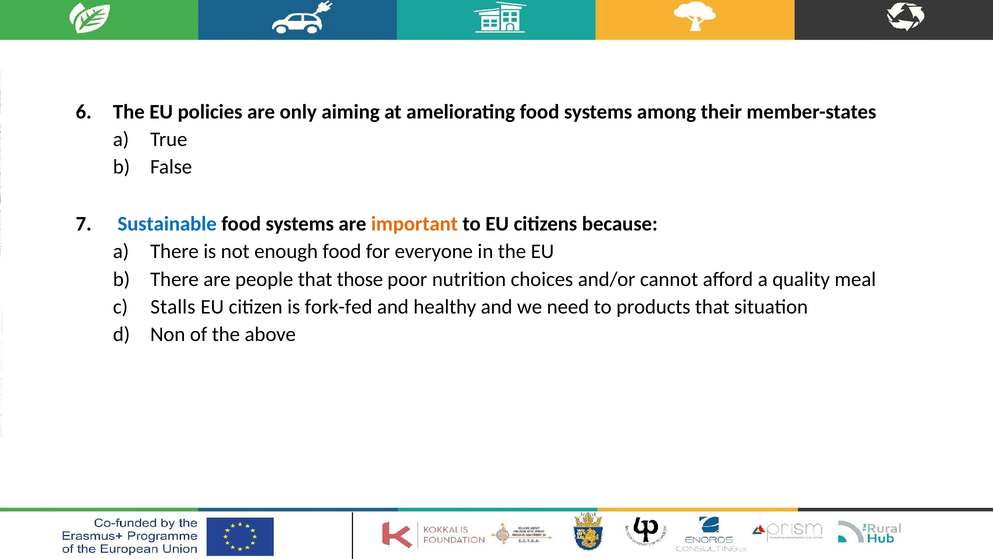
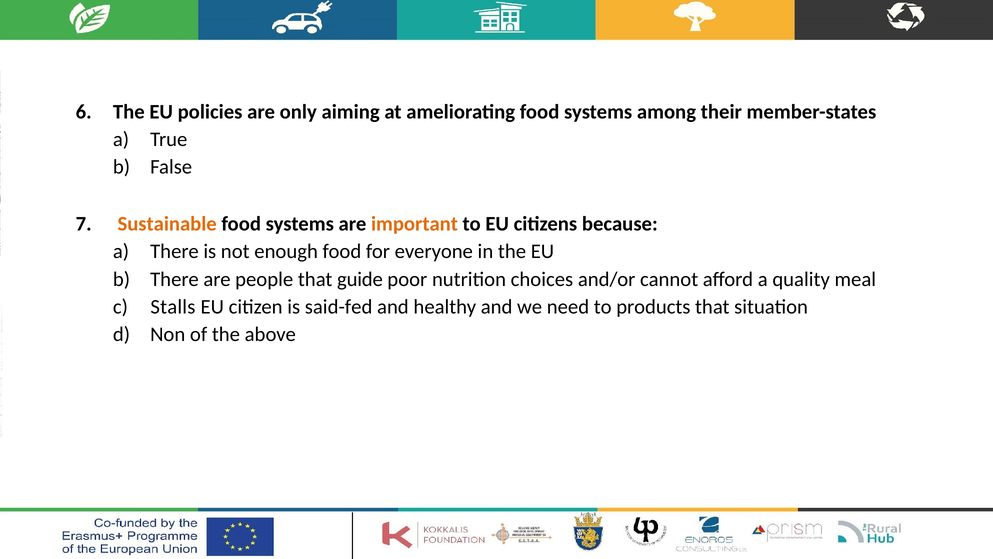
Sustainable colour: blue -> orange (167, 224)
those: those -> guide (360, 279)
fork-fed: fork-fed -> said-fed (339, 306)
